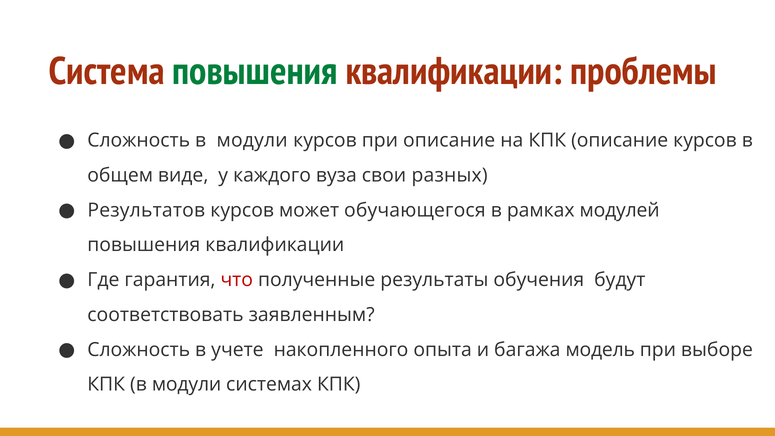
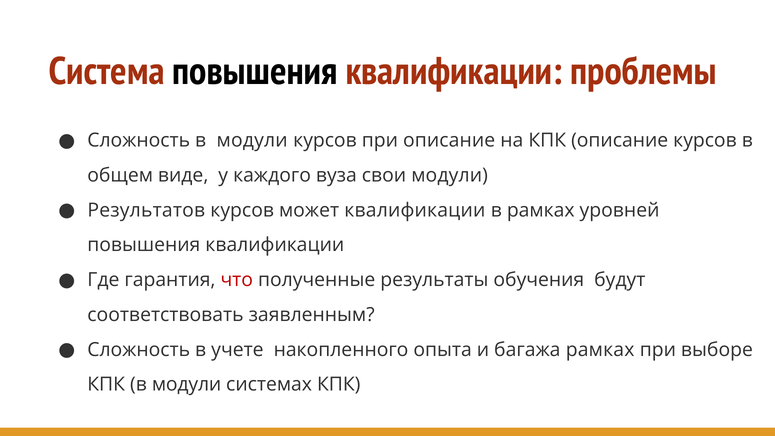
повышения colour: green -> black (255, 71)
свои разных: разных -> модули (450, 175)
может обучающегося: обучающегося -> квалификации (415, 210)
модулей: модулей -> уровней (620, 210)
багажа модель: модель -> рамках (600, 350)
